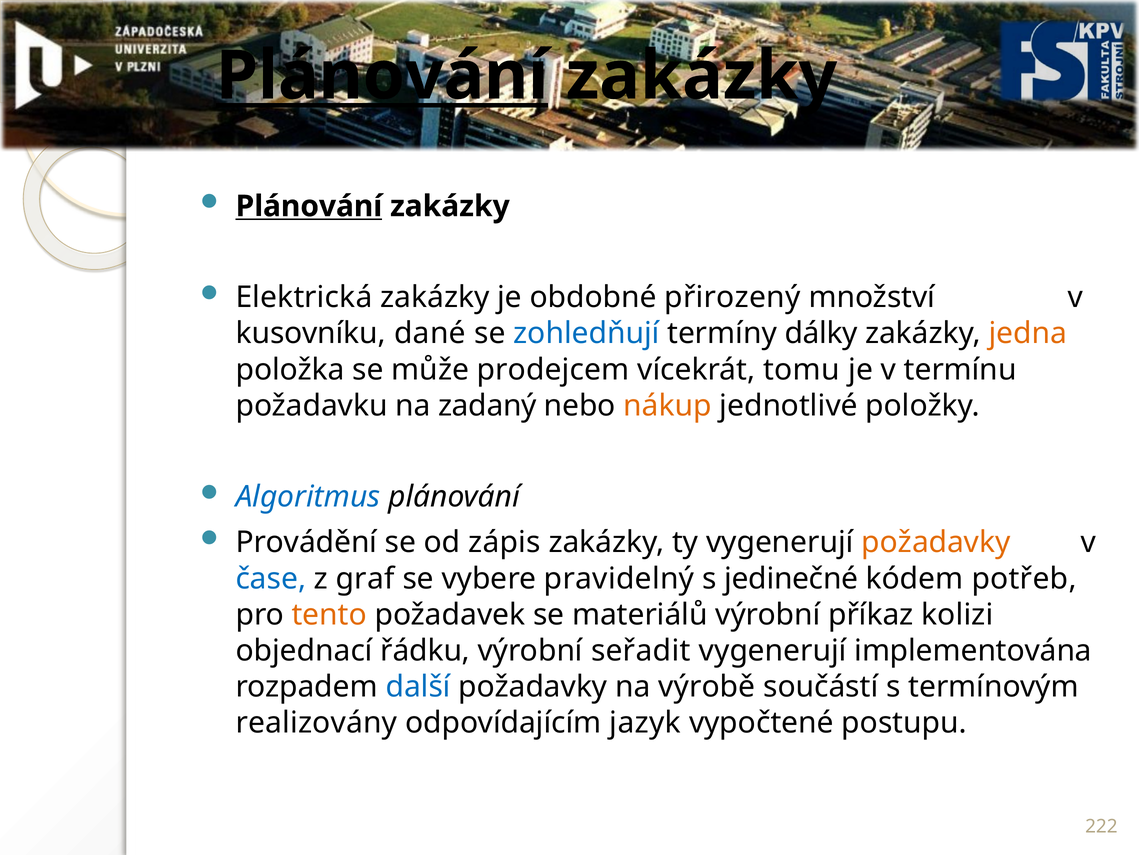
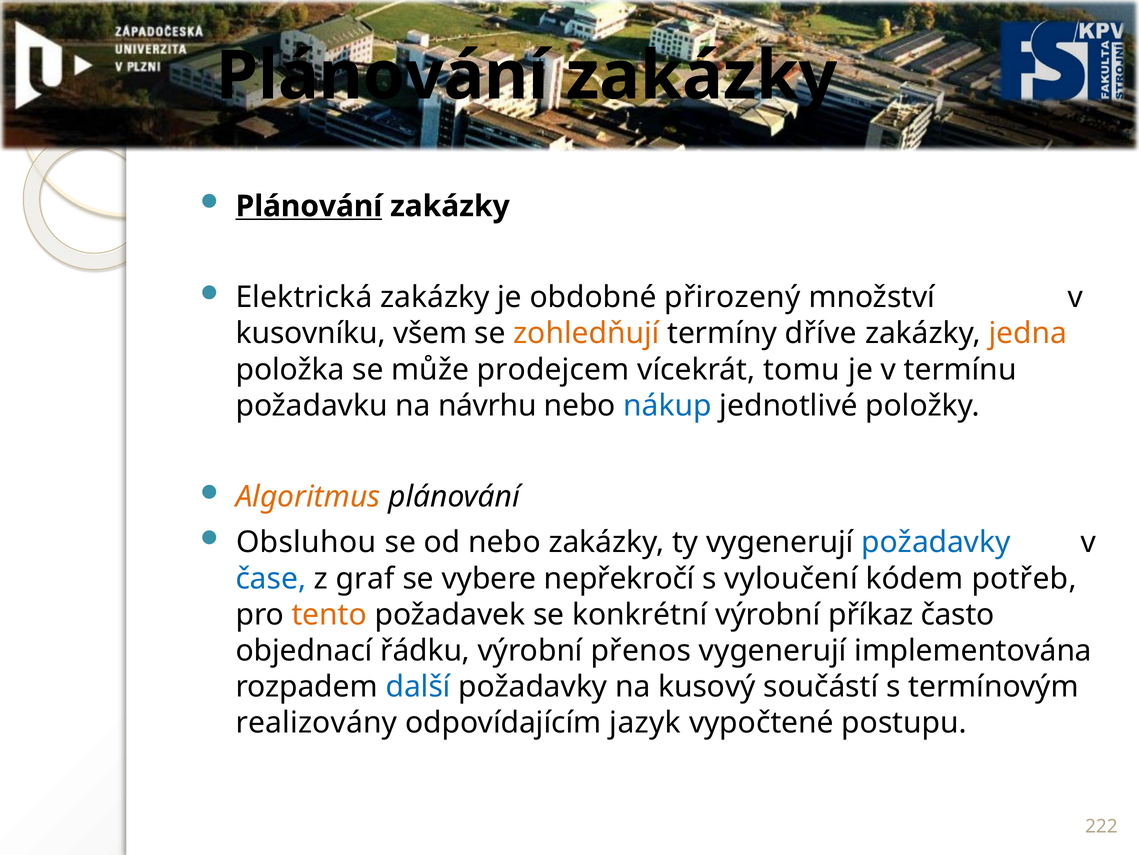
Plánování underline: present -> none (382, 76)
dané: dané -> všem (430, 333)
zohledňují colour: blue -> orange (586, 333)
dálky: dálky -> dříve (821, 333)
zadaný: zadaný -> návrhu (487, 405)
nákup colour: orange -> blue (668, 405)
Algoritmus colour: blue -> orange (308, 496)
Provádění: Provádění -> Obsluhou (306, 542)
od zápis: zápis -> nebo (504, 542)
požadavky colour: orange -> blue (936, 542)
pravidelný: pravidelný -> nepřekročí (619, 578)
jedinečné: jedinečné -> vyloučení (791, 578)
materiálů: materiálů -> konkrétní (640, 614)
kolizi: kolizi -> často (957, 614)
seřadit: seřadit -> přenos (641, 650)
výrobě: výrobě -> kusový (707, 686)
